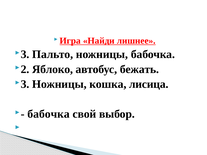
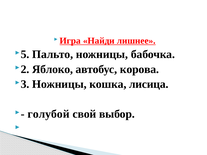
3: 3 -> 5 (25, 54)
бежать: бежать -> корова (139, 69)
бабочка: бабочка -> голубой (48, 114)
